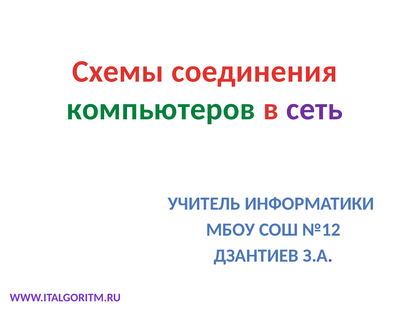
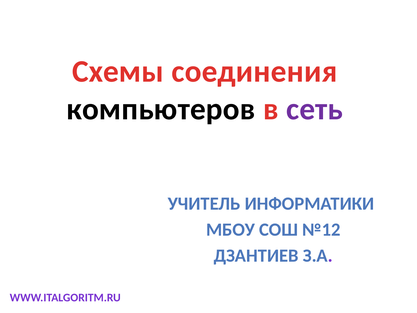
компьютеров colour: green -> black (161, 109)
